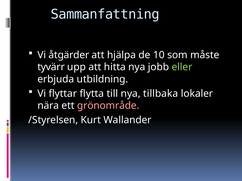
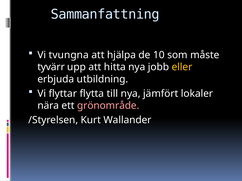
åtgärder: åtgärder -> tvungna (69, 55)
eller colour: light green -> yellow (182, 67)
tillbaka: tillbaka -> jämfört (161, 94)
